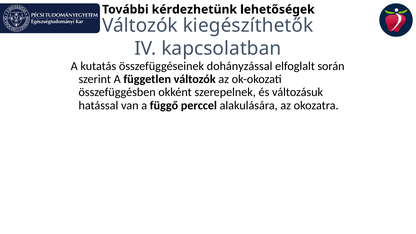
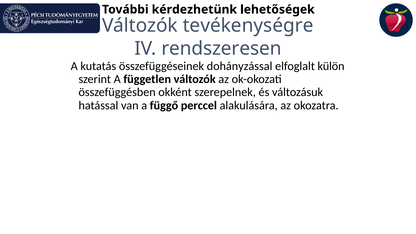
kiegészíthetők: kiegészíthetők -> tevékenységre (248, 26)
kapcsolatban: kapcsolatban -> rendszeresen (221, 49)
során: során -> külön (331, 66)
